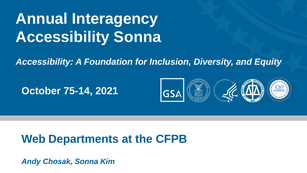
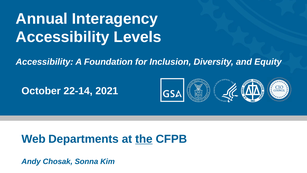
Accessibility Sonna: Sonna -> Levels (138, 37)
75-14: 75-14 -> 22-14 (78, 91)
the underline: none -> present (144, 139)
